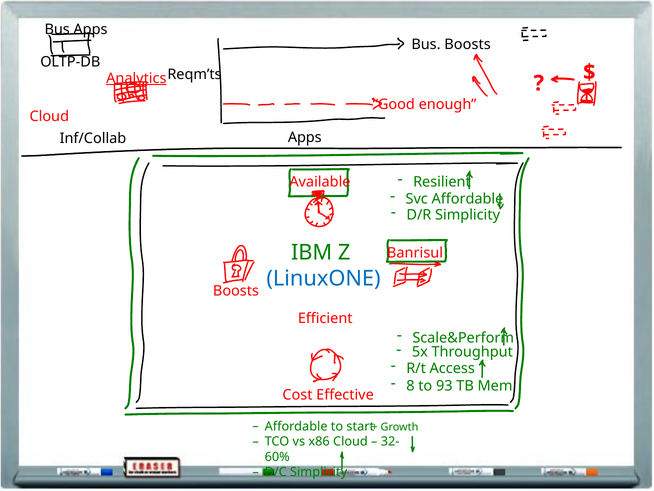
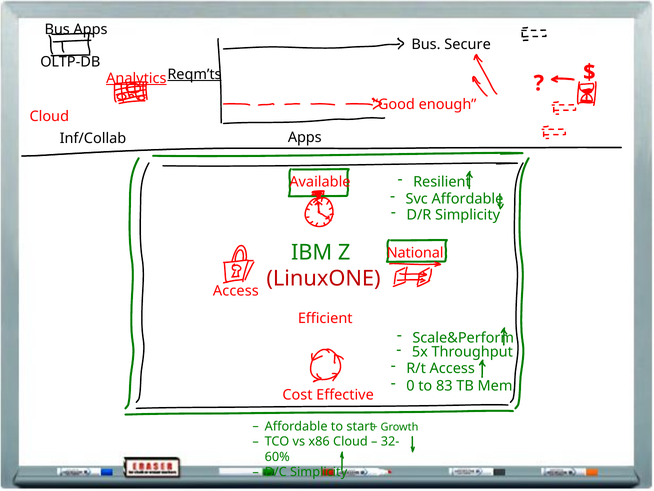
Bus Boosts: Boosts -> Secure (468, 45)
Reqm’ts underline: none -> present (194, 74)
Banrisul: Banrisul -> National (415, 253)
LinuxONE colour: blue -> red (324, 278)
Boosts: Boosts -> Access (236, 291)
8: 8 -> 0 (410, 386)
93: 93 -> 83 (444, 386)
